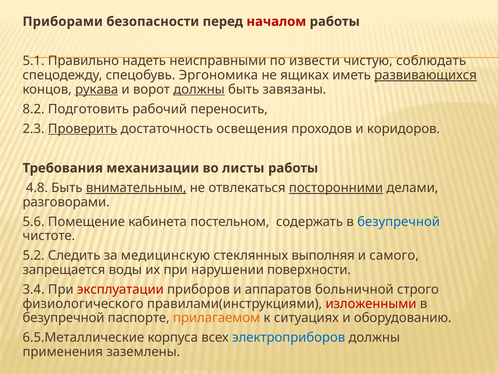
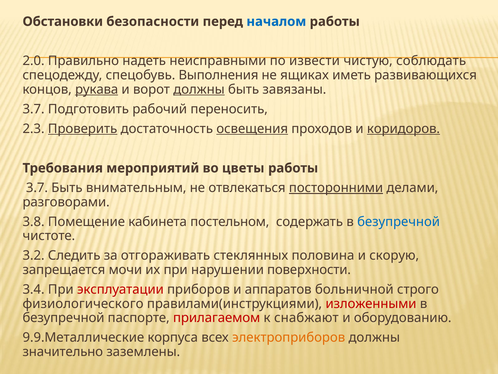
Приборами: Приборами -> Обстановки (63, 22)
началом colour: red -> blue (276, 22)
5.1: 5.1 -> 2.0 (34, 61)
Эргономика: Эргономика -> Выполнения (218, 75)
развивающихся underline: present -> none (426, 75)
8.2: 8.2 -> 3.7 (34, 109)
освещения underline: none -> present (252, 129)
коридоров underline: none -> present (403, 129)
механизации: механизации -> мероприятий (153, 168)
листы: листы -> цветы (243, 168)
4.8: 4.8 -> 3.7 (37, 188)
внимательным underline: present -> none (136, 188)
5.6: 5.6 -> 3.8 (34, 221)
5.2: 5.2 -> 3.2 (34, 255)
медицинскую: медицинскую -> отгораживать (166, 255)
выполняя: выполняя -> половина (323, 255)
самого: самого -> скорую (394, 255)
воды: воды -> мочи (125, 269)
прилагаемом colour: orange -> red (217, 318)
ситуациях: ситуациях -> снабжают (306, 318)
6.5.Металлические: 6.5.Металлические -> 9.9.Металлические (83, 337)
электроприборов colour: blue -> orange (289, 337)
применения: применения -> значительно (63, 351)
